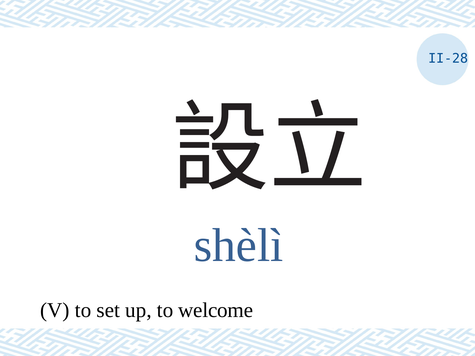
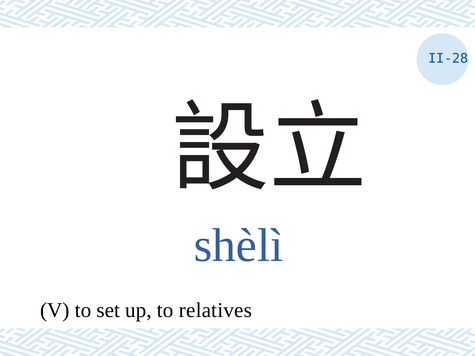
welcome: welcome -> relatives (215, 311)
